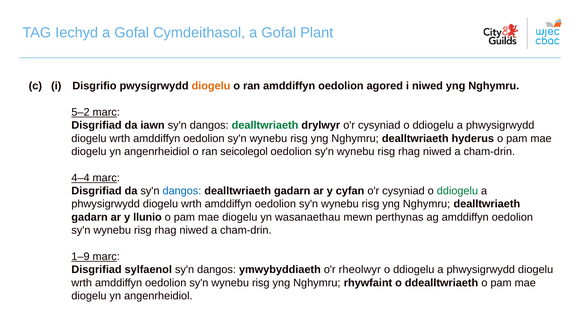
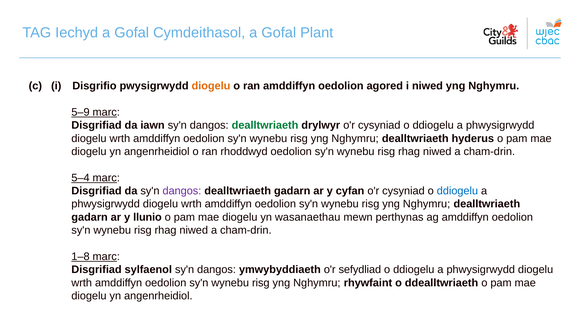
5–2: 5–2 -> 5–9 (80, 112)
seicolegol: seicolegol -> rhoddwyd (244, 151)
4–4: 4–4 -> 5–4 (80, 177)
dangos colour: blue -> purple (182, 191)
ddiogelu colour: green -> blue (457, 191)
1–9: 1–9 -> 1–8 (80, 256)
rheolwyr: rheolwyr -> sefydliad (360, 269)
